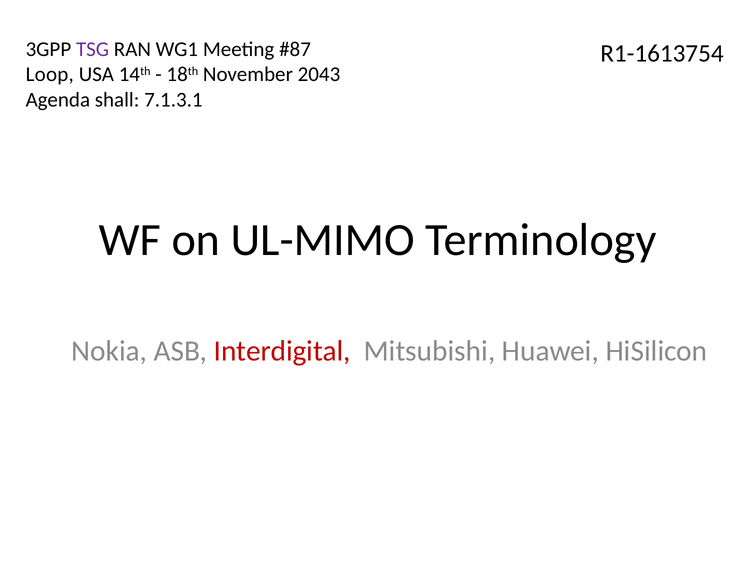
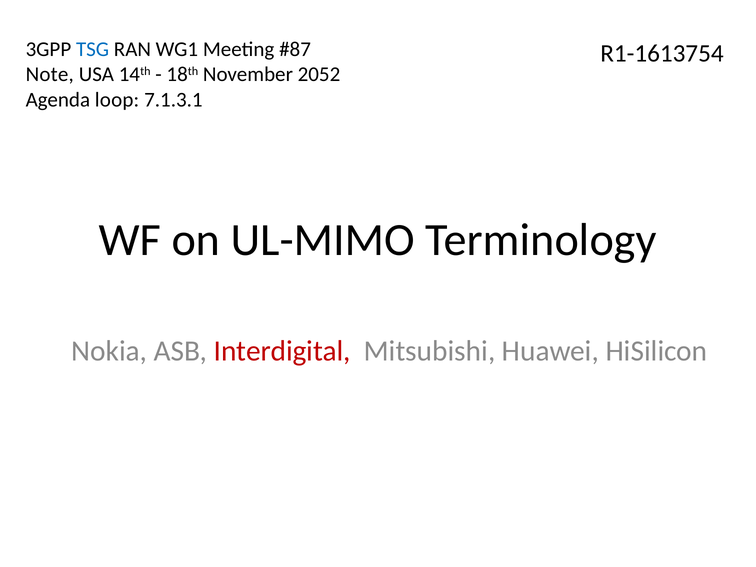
TSG colour: purple -> blue (93, 49)
Loop: Loop -> Note (50, 74)
2043: 2043 -> 2052 (319, 74)
shall: shall -> loop (117, 100)
